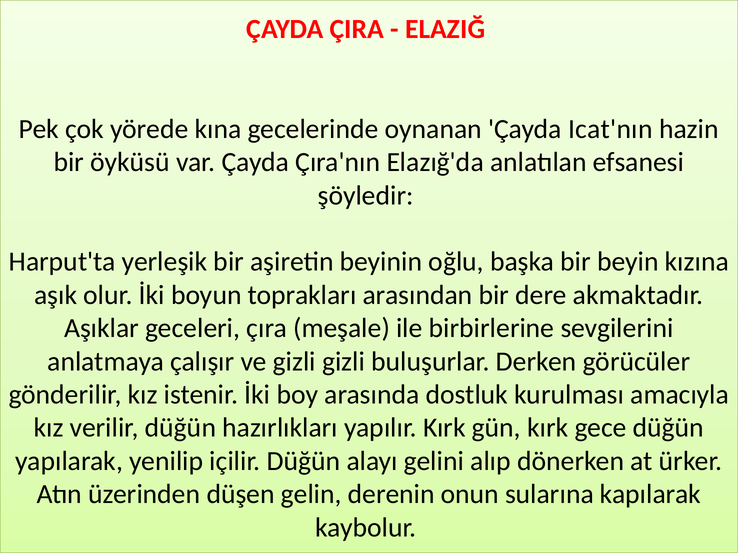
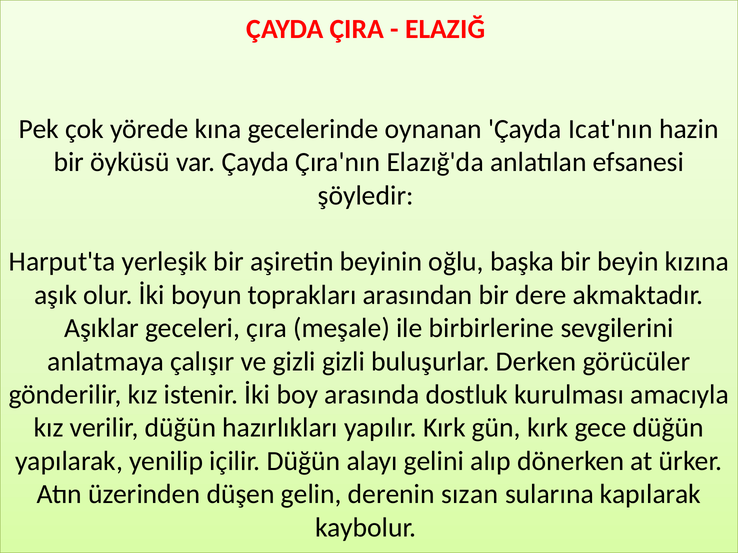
onun: onun -> sızan (470, 495)
